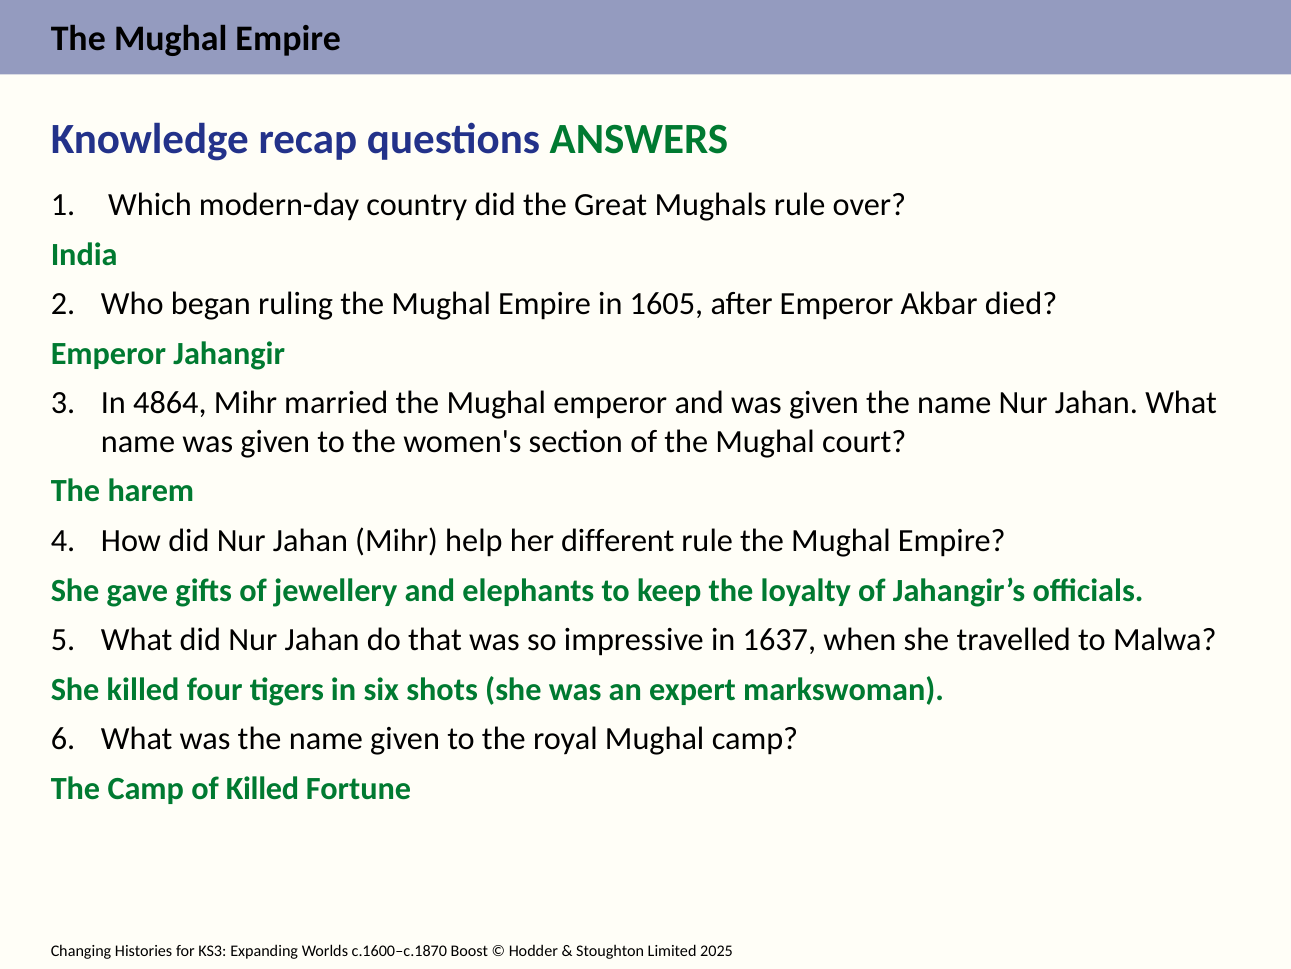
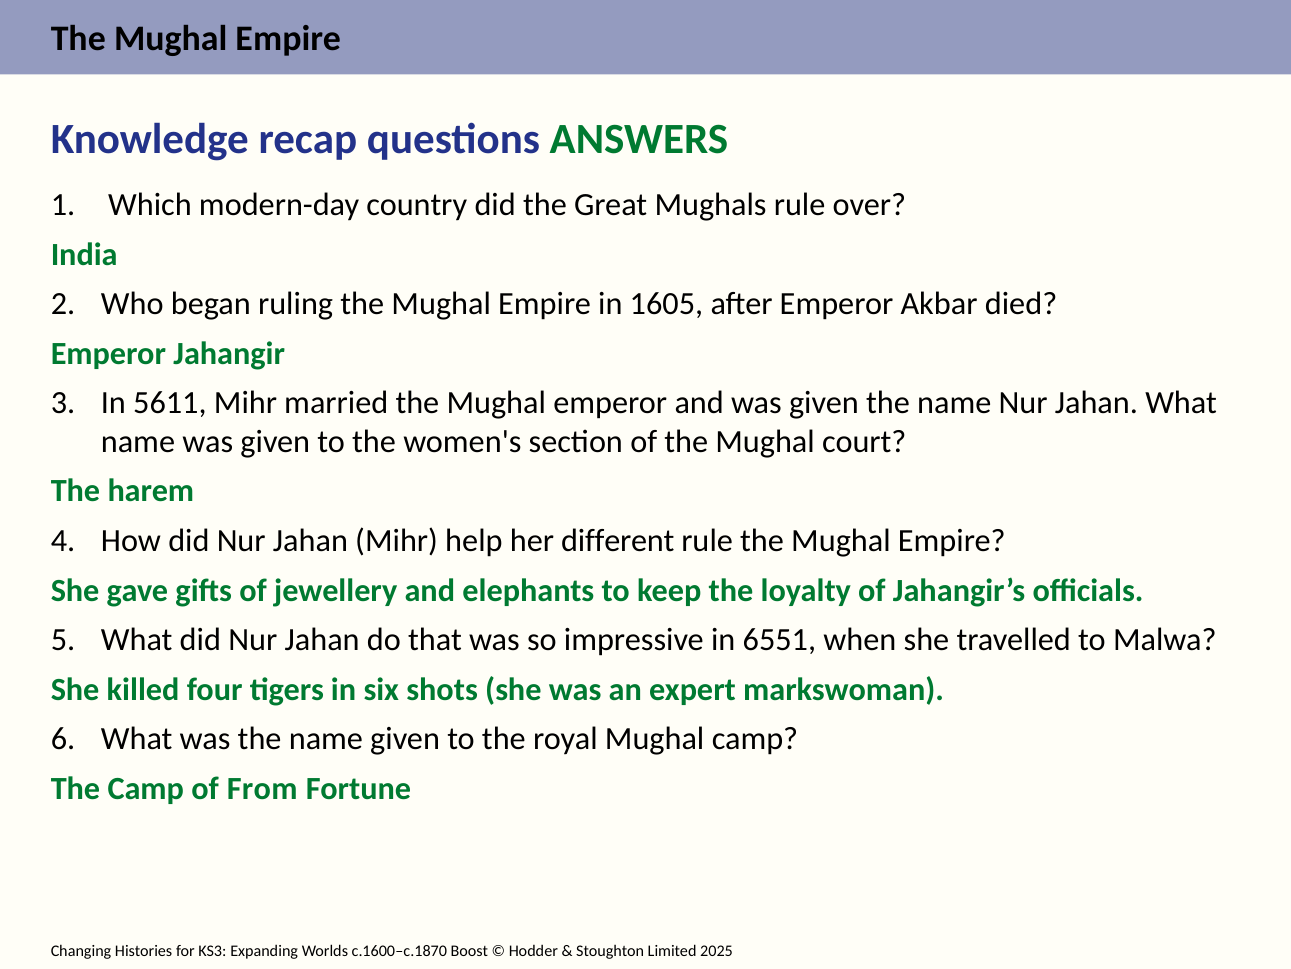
4864: 4864 -> 5611 (170, 403)
1637: 1637 -> 6551 (779, 639)
of Killed: Killed -> From (262, 788)
